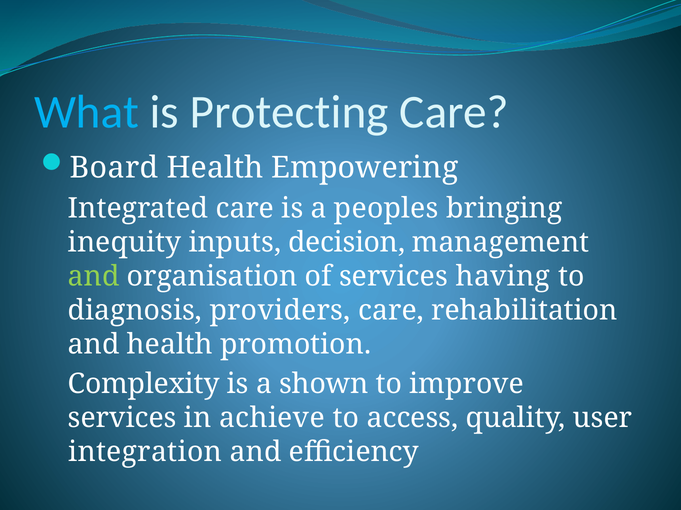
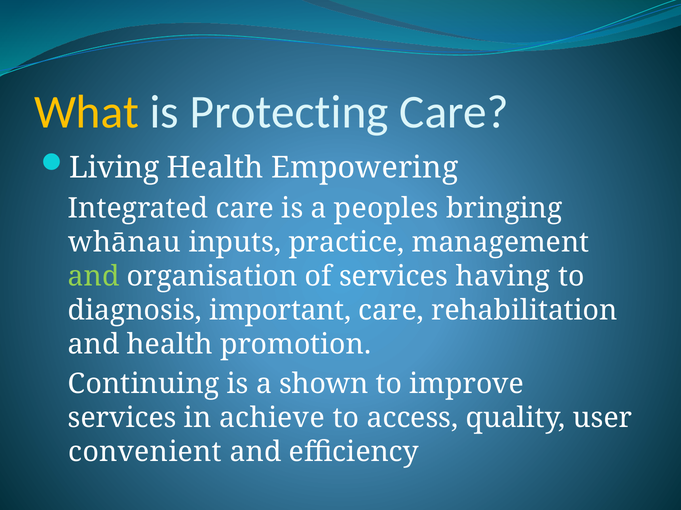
What colour: light blue -> yellow (87, 112)
Board: Board -> Living (114, 168)
inequity: inequity -> whānau (124, 243)
decision: decision -> practice (346, 243)
providers: providers -> important (280, 311)
Complexity: Complexity -> Continuing (144, 384)
integration: integration -> convenient (145, 453)
